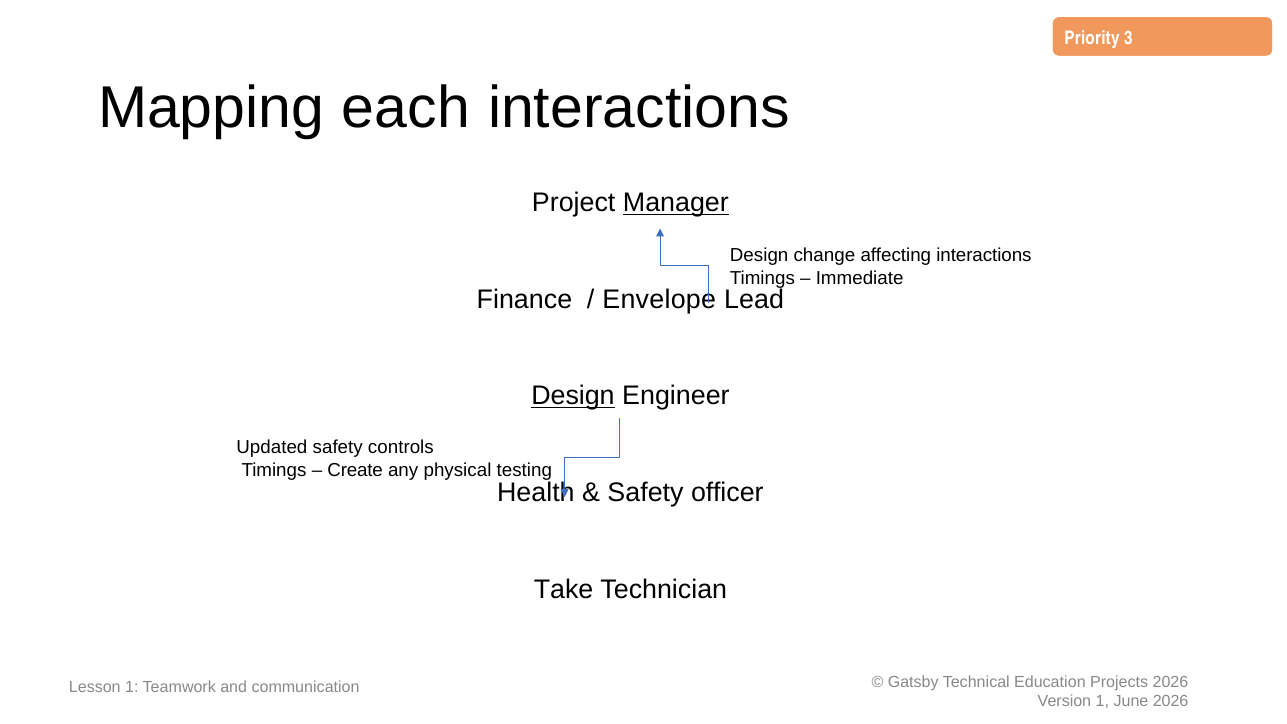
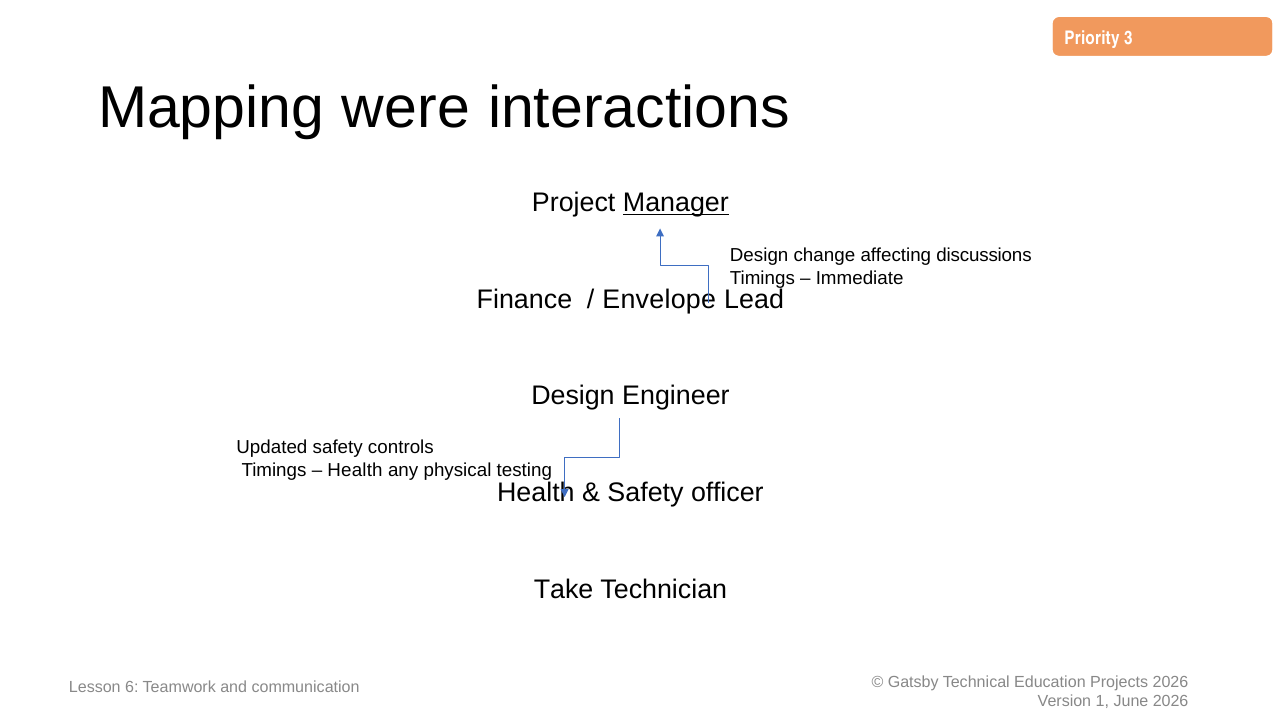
each: each -> were (406, 108)
affecting interactions: interactions -> discussions (984, 256)
Design underline: present -> none (573, 396)
Create: Create -> Health (355, 470)
Lesson 1: 1 -> 6 (132, 687)
